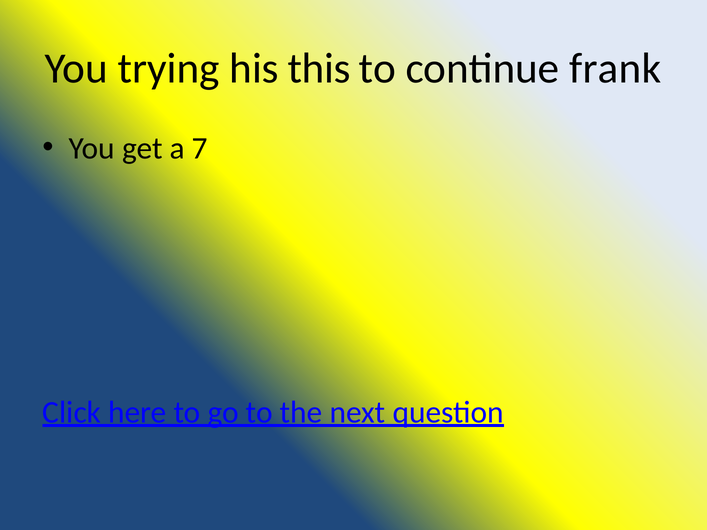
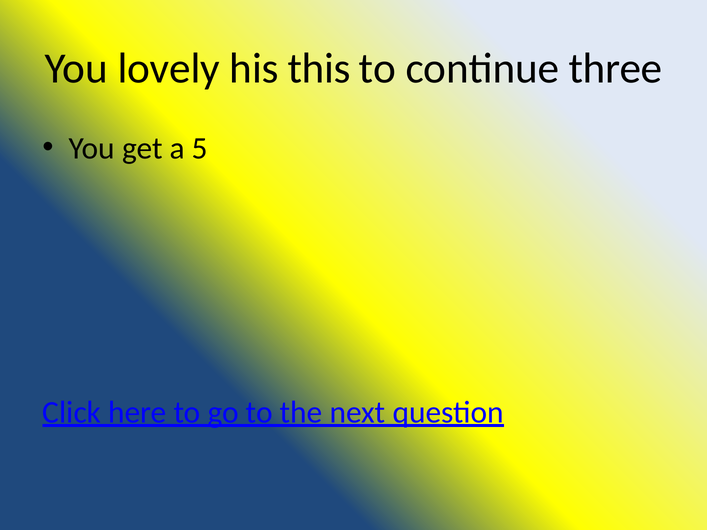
trying: trying -> lovely (169, 68)
frank: frank -> three (616, 68)
7: 7 -> 5 (200, 148)
